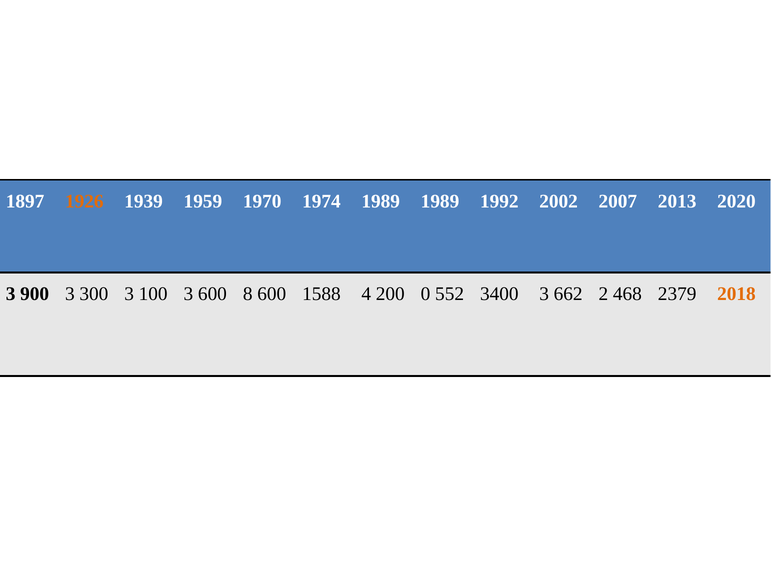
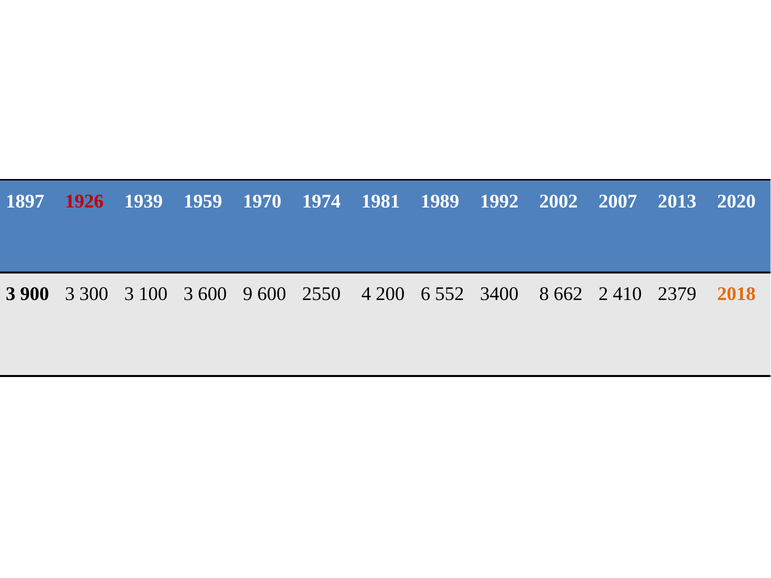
1926 colour: orange -> red (84, 201)
1974 1989: 1989 -> 1981 (381, 201)
8: 8 -> 9 (248, 294)
1588: 1588 -> 2550 (321, 294)
0: 0 -> 6 (426, 294)
3400 3: 3 -> 8 (544, 294)
468: 468 -> 410 (627, 294)
